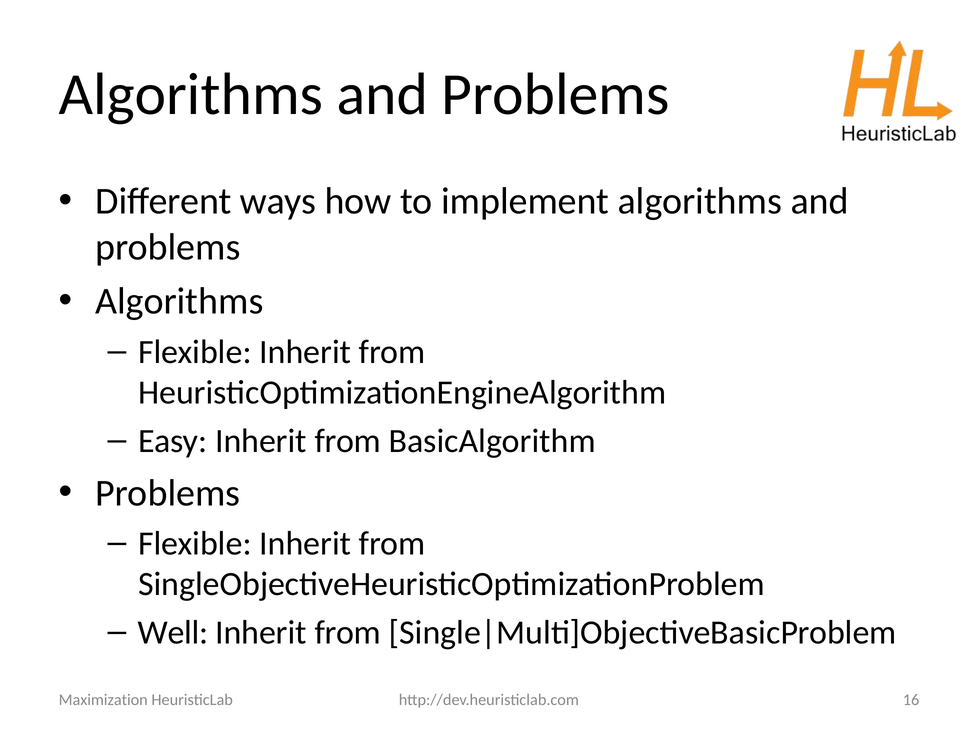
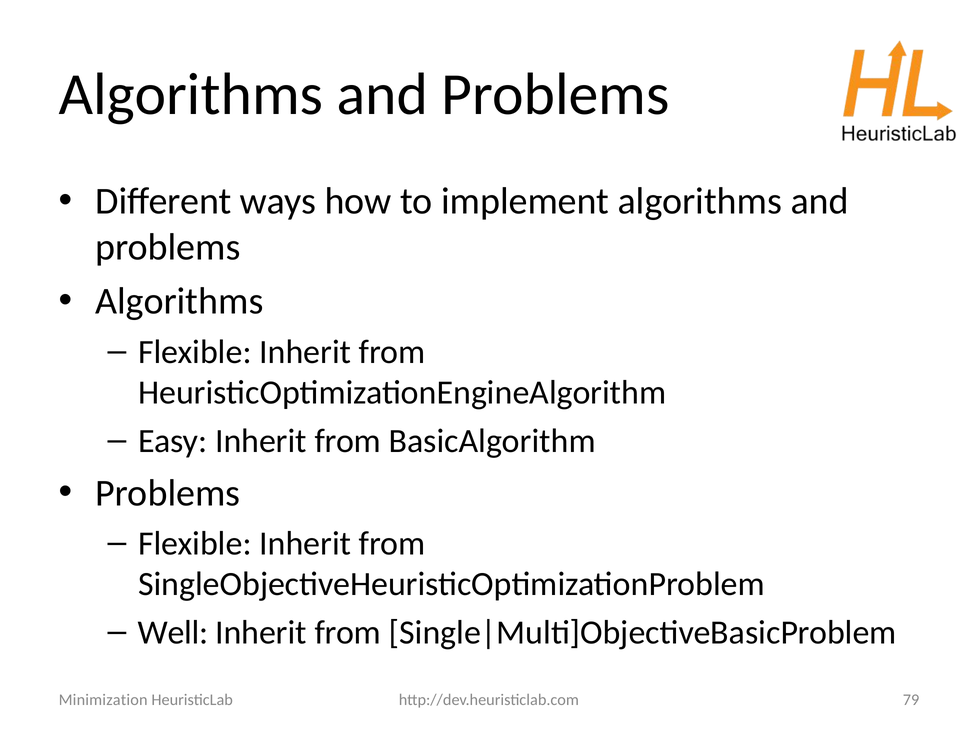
16: 16 -> 79 (911, 700)
Maximization: Maximization -> Minimization (103, 700)
